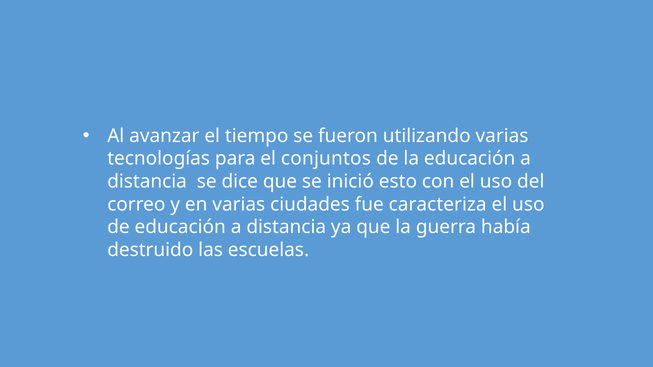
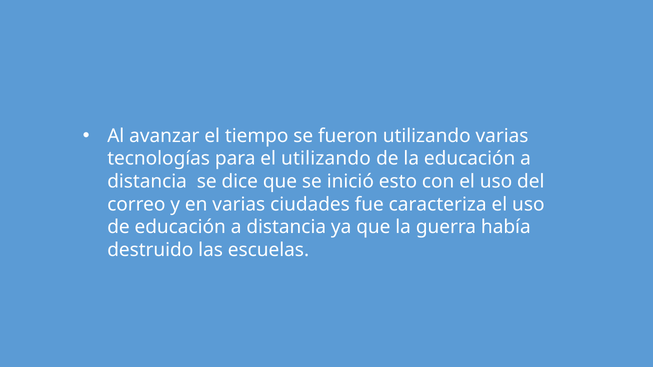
el conjuntos: conjuntos -> utilizando (326, 159)
